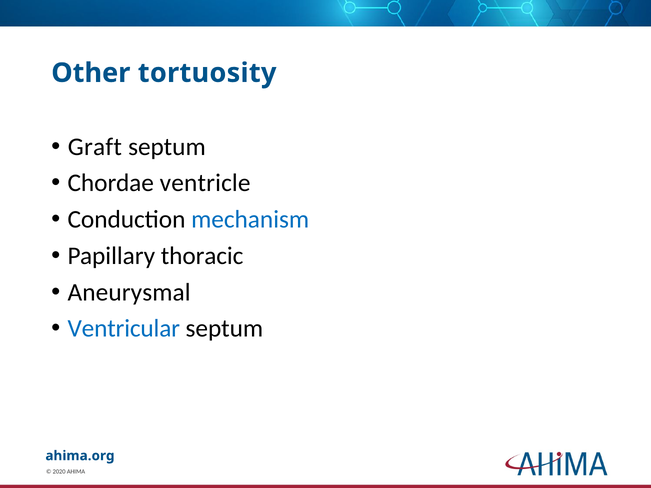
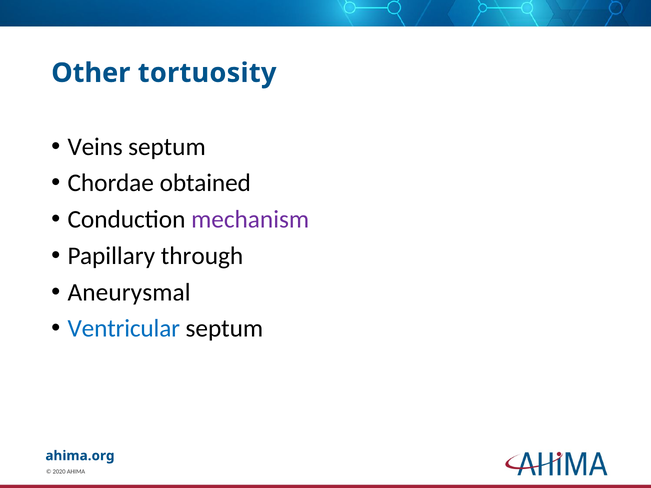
Graft: Graft -> Veins (95, 147)
ventricle: ventricle -> obtained (205, 183)
mechanism colour: blue -> purple (250, 220)
thoracic: thoracic -> through (202, 256)
